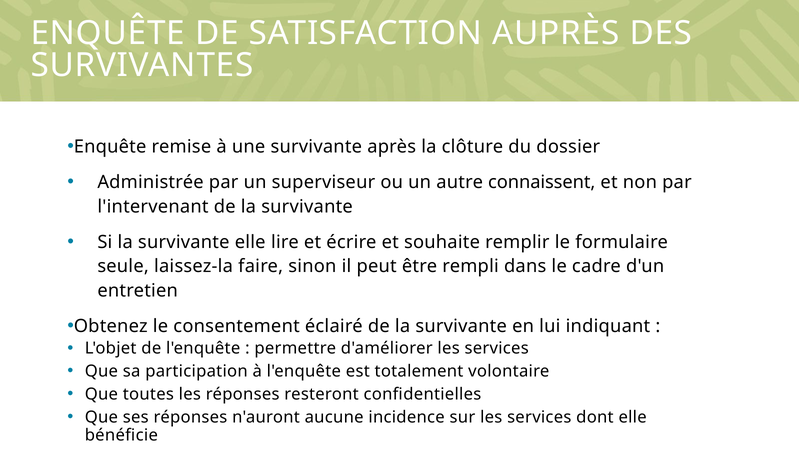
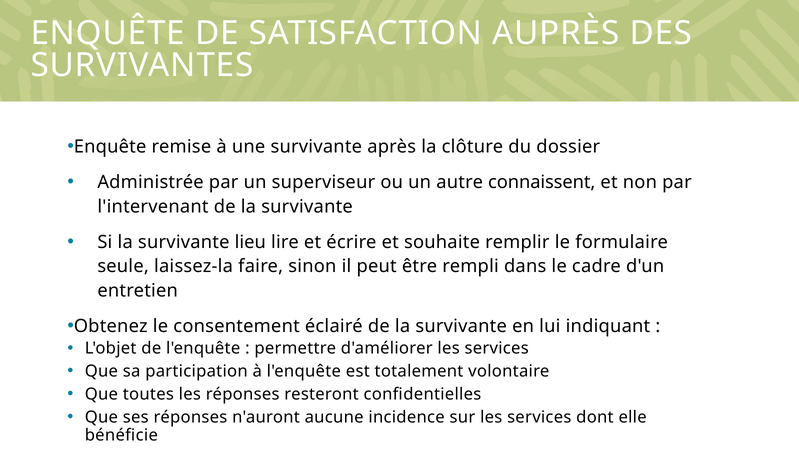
survivante elle: elle -> lieu (250, 242)
